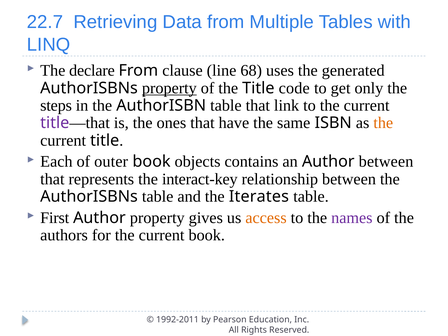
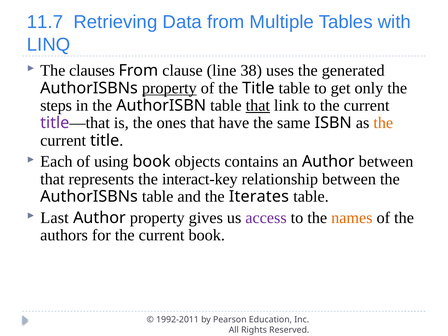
22.7: 22.7 -> 11.7 (45, 22)
declare: declare -> clauses (92, 71)
68: 68 -> 38 (251, 71)
Title code: code -> table (294, 88)
that underline: none -> present (258, 105)
outer: outer -> using (111, 162)
First: First -> Last (55, 218)
access colour: orange -> purple (266, 218)
names colour: purple -> orange (352, 218)
